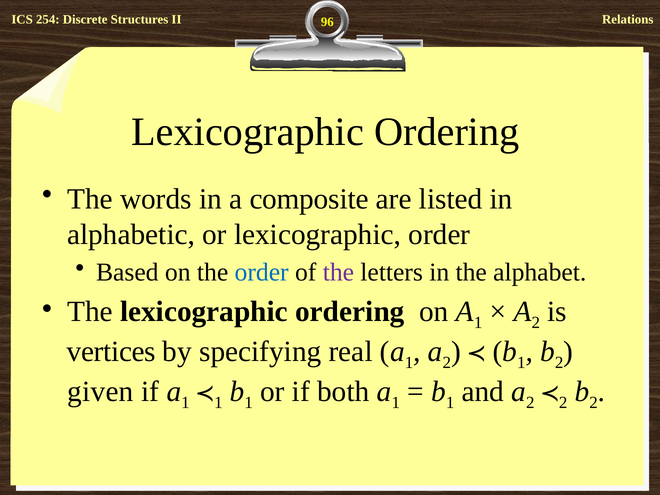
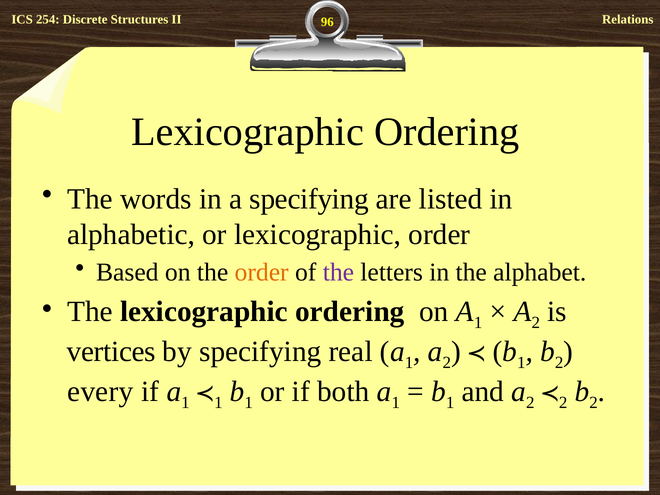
a composite: composite -> specifying (309, 199)
order colour: blue -> orange (262, 272)
given: given -> every (100, 391)
